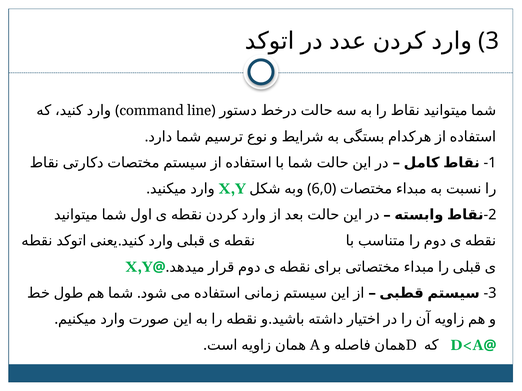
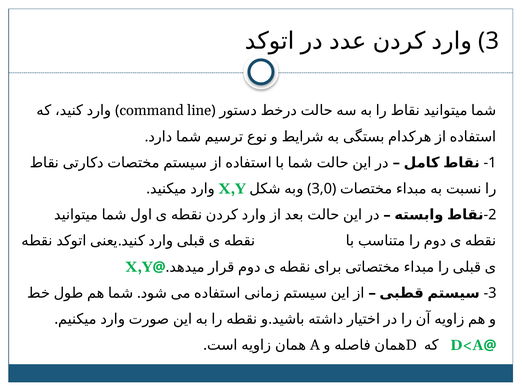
6,0: 6,0 -> 3,0 (322, 189)
